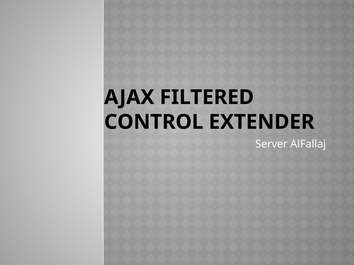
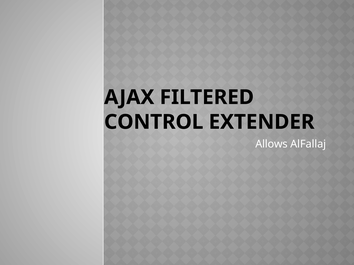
Server: Server -> Allows (271, 144)
